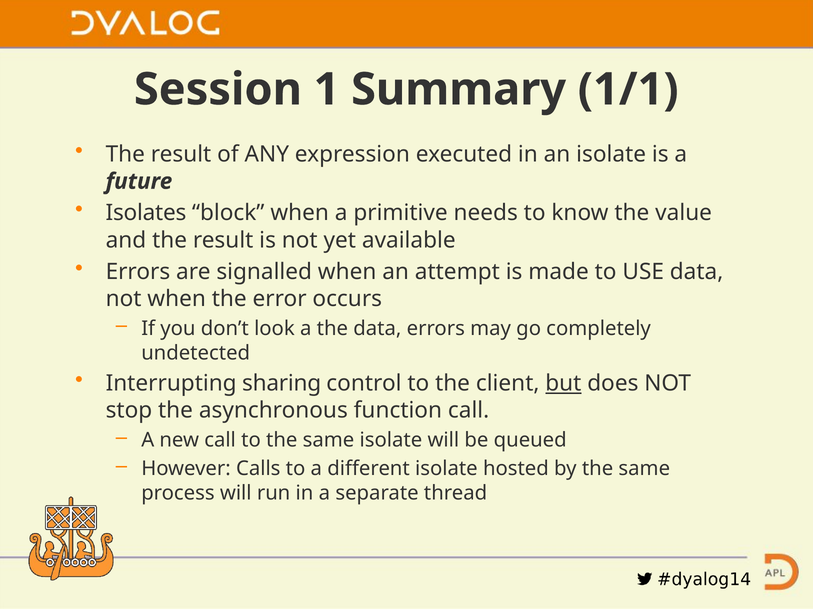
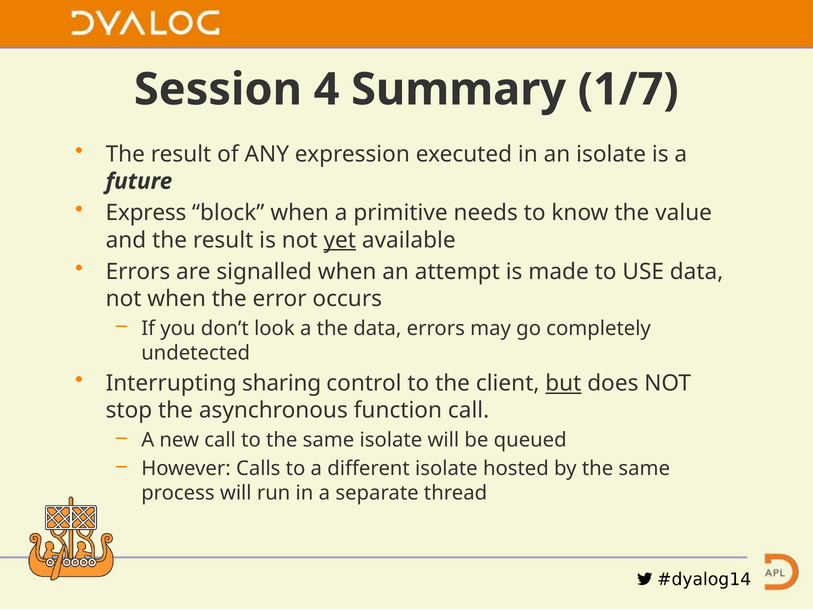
1: 1 -> 4 (327, 89)
1/1: 1/1 -> 1/7 (628, 89)
Isolates: Isolates -> Express (146, 213)
yet underline: none -> present (340, 240)
